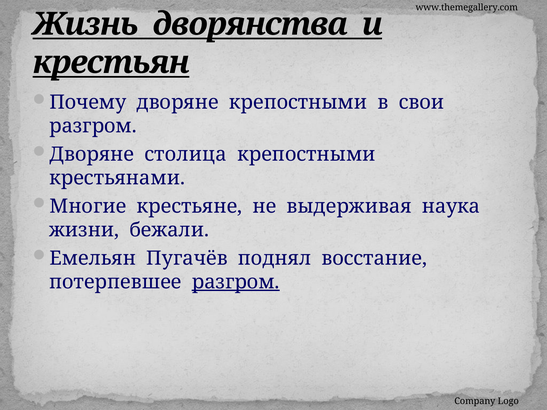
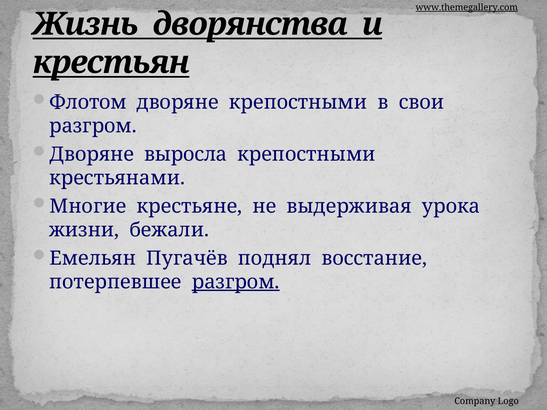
www.themegallery.com underline: none -> present (467, 7)
Почему: Почему -> Флотом (88, 103)
столица: столица -> выросла (186, 154)
наука: наука -> урока (451, 206)
